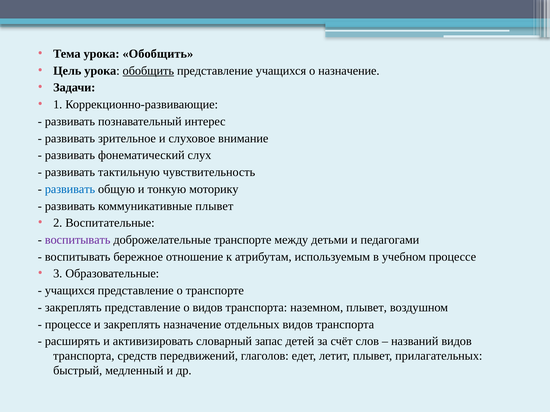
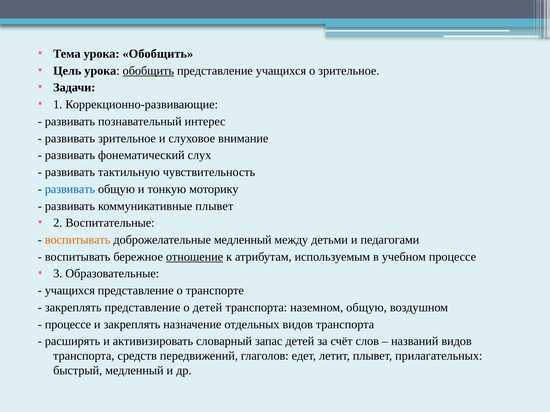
о назначение: назначение -> зрительное (349, 71)
воспитывать colour: purple -> orange (78, 240)
доброжелательные транспорте: транспорте -> медленный (243, 240)
отношение underline: none -> present (195, 257)
о видов: видов -> детей (207, 308)
наземном плывет: плывет -> общую (367, 308)
